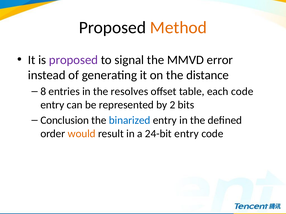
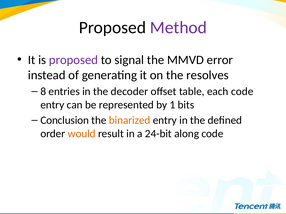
Method colour: orange -> purple (178, 28)
distance: distance -> resolves (208, 75)
resolves: resolves -> decoder (129, 92)
2: 2 -> 1 (172, 105)
binarized colour: blue -> orange (130, 121)
24-bit entry: entry -> along (187, 134)
